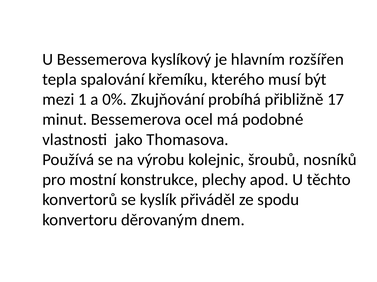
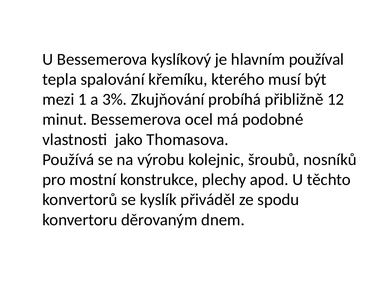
rozšířen: rozšířen -> používal (316, 59)
0%: 0% -> 3% (115, 100)
17: 17 -> 12 (336, 100)
